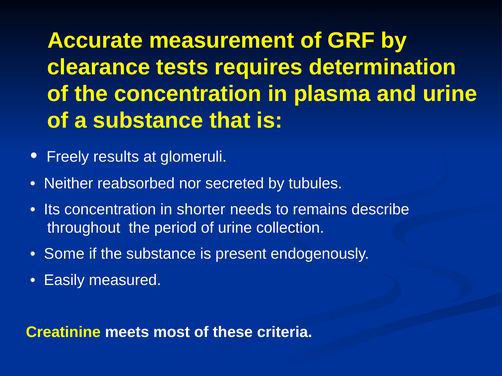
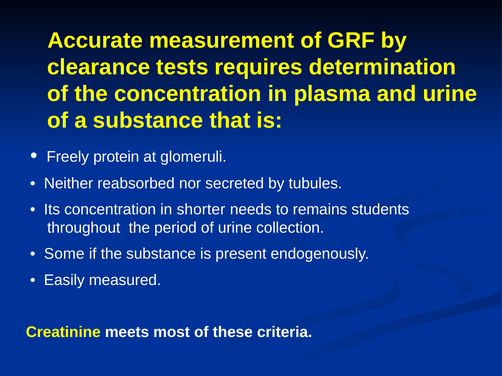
results: results -> protein (116, 157)
describe: describe -> students (380, 210)
